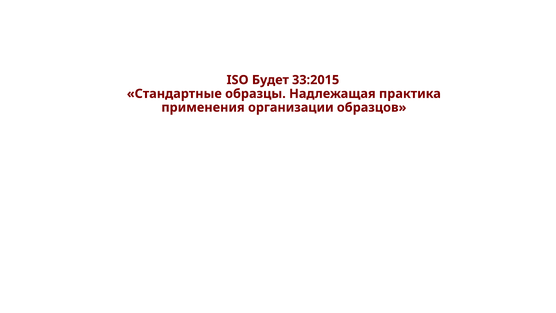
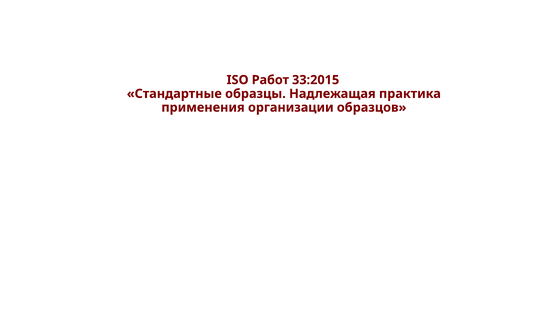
Будет: Будет -> Работ (270, 80)
